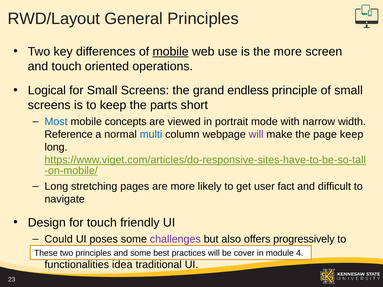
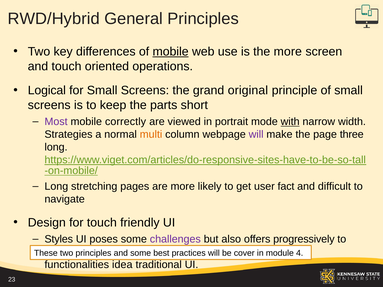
RWD/Layout: RWD/Layout -> RWD/Hybrid (54, 19)
endless: endless -> original (248, 91)
Most colour: blue -> purple (56, 122)
concepts: concepts -> correctly (126, 122)
with underline: none -> present (290, 122)
Reference: Reference -> Strategies (68, 135)
multi colour: blue -> orange (151, 135)
page keep: keep -> three (352, 135)
Could: Could -> Styles (59, 239)
